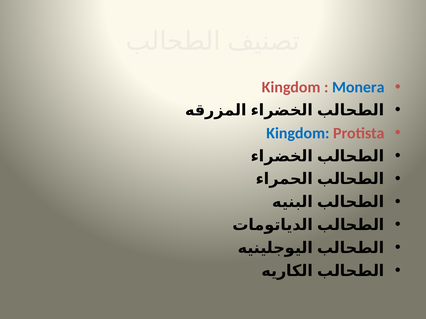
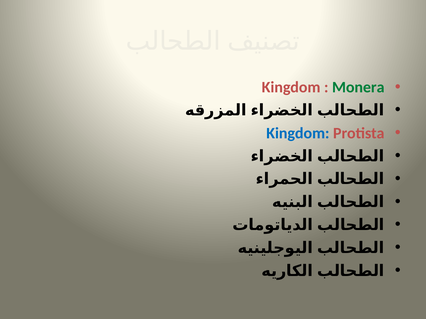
Monera colour: blue -> green (358, 87)
